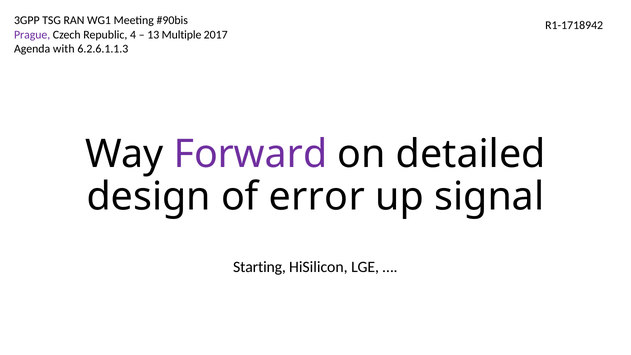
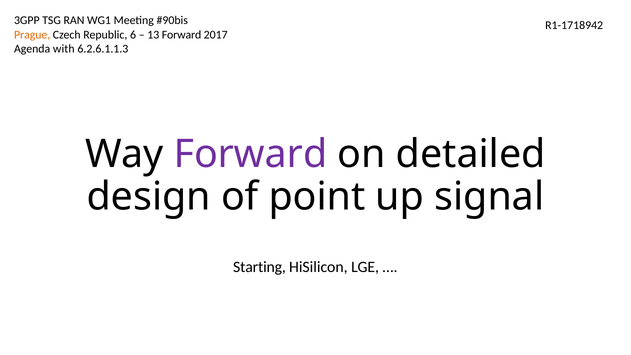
Prague colour: purple -> orange (32, 35)
4: 4 -> 6 (133, 35)
13 Multiple: Multiple -> Forward (182, 35)
error: error -> point (317, 197)
